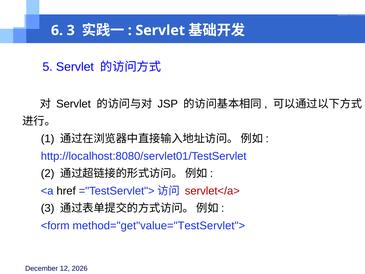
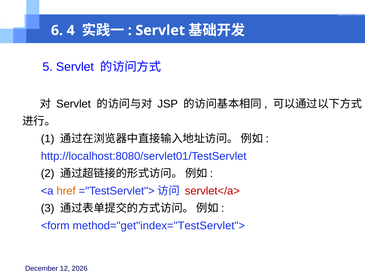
6 3: 3 -> 4 (71, 30)
href colour: black -> orange (66, 191)
method="get"value="TestServlet">: method="get"value="TestServlet"> -> method="get"index="TestServlet"> (159, 225)
